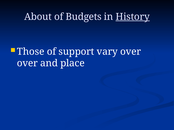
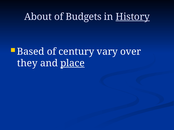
Those: Those -> Based (31, 52)
support: support -> century (76, 52)
over: over -> they (27, 63)
place underline: none -> present (72, 63)
